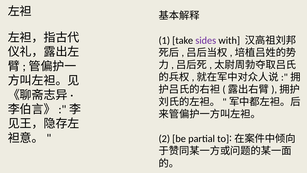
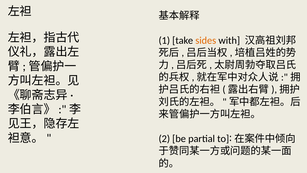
sides colour: purple -> orange (206, 40)
